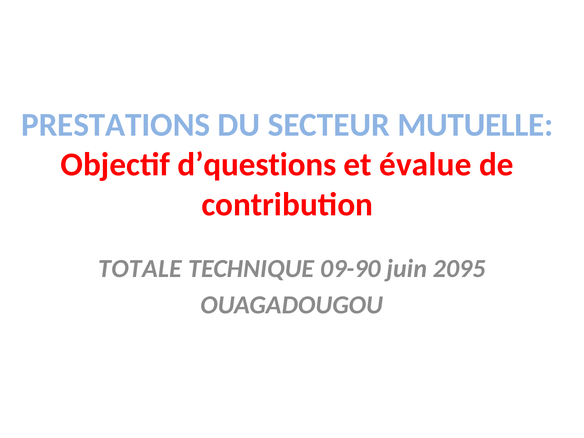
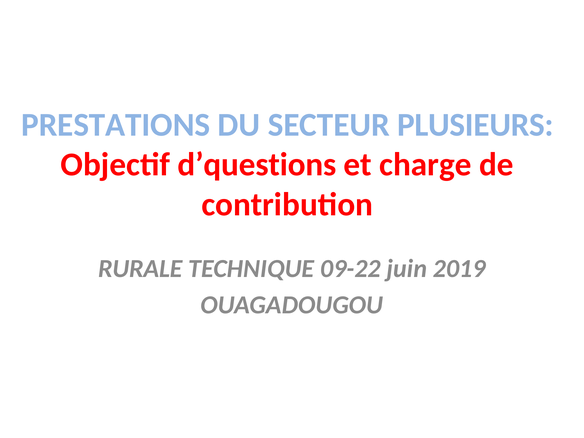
MUTUELLE: MUTUELLE -> PLUSIEURS (475, 125)
évalue: évalue -> charge (425, 165)
TOTALE: TOTALE -> RURALE (140, 269)
09-90: 09-90 -> 09-22 (350, 269)
2095: 2095 -> 2019 (459, 269)
